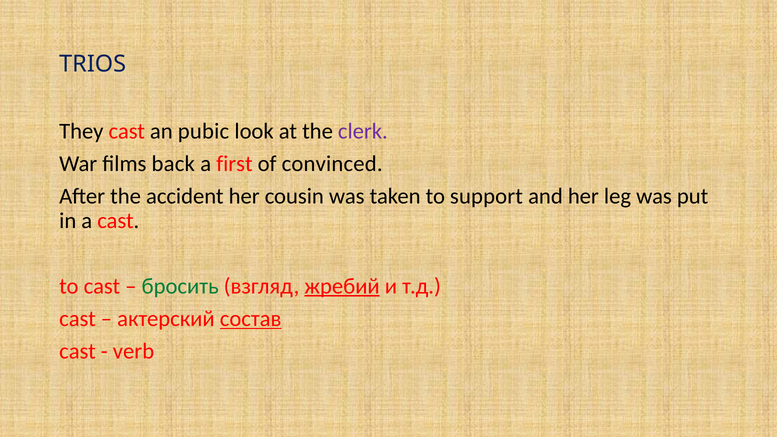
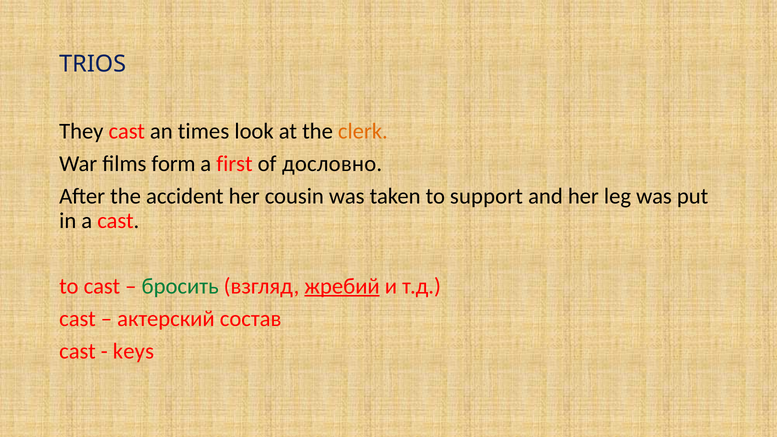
pubic: pubic -> times (204, 131)
clerk colour: purple -> orange (363, 131)
back: back -> form (173, 164)
convinced: convinced -> дословно (332, 164)
состав underline: present -> none (251, 319)
verb: verb -> keys (133, 351)
